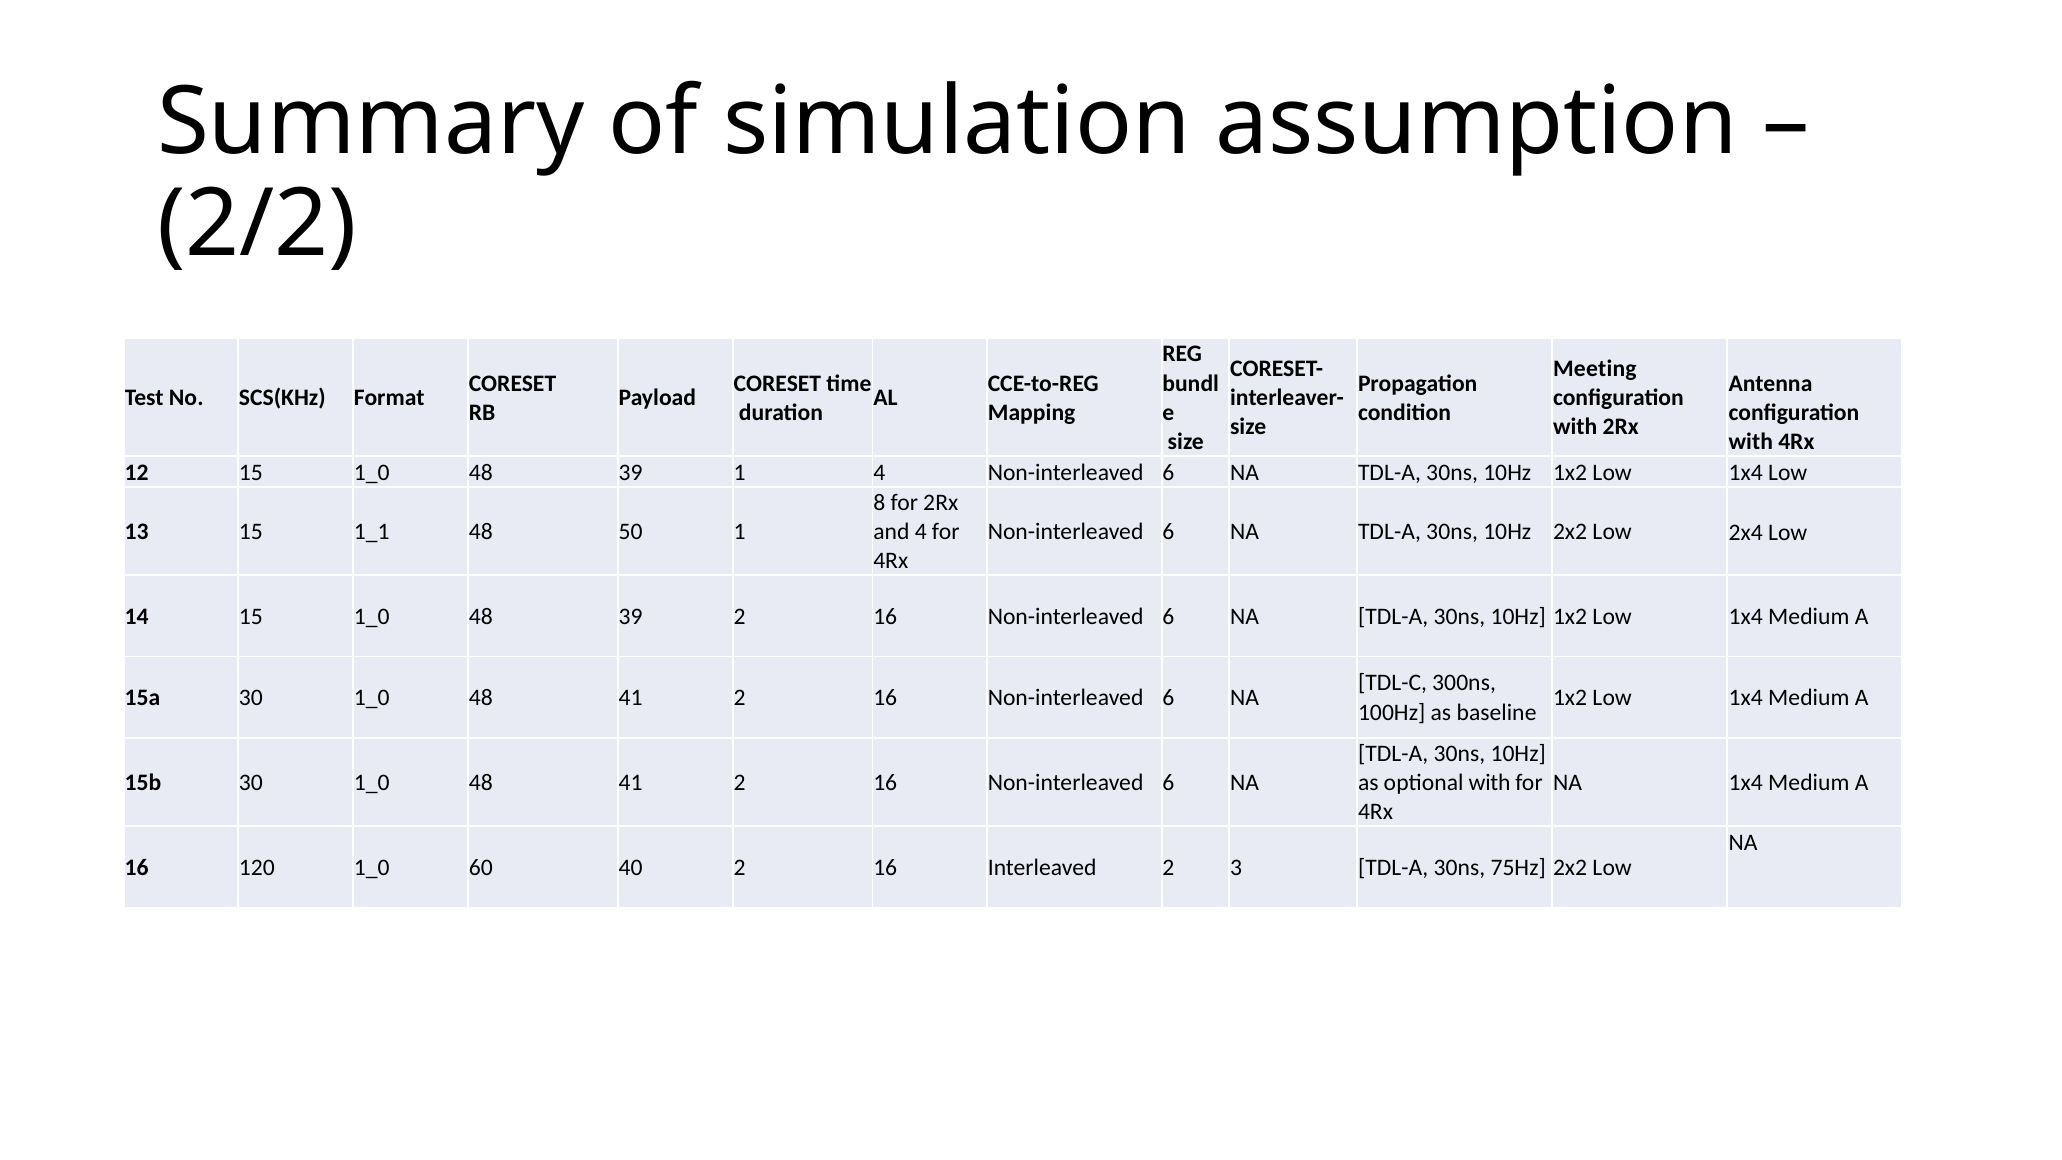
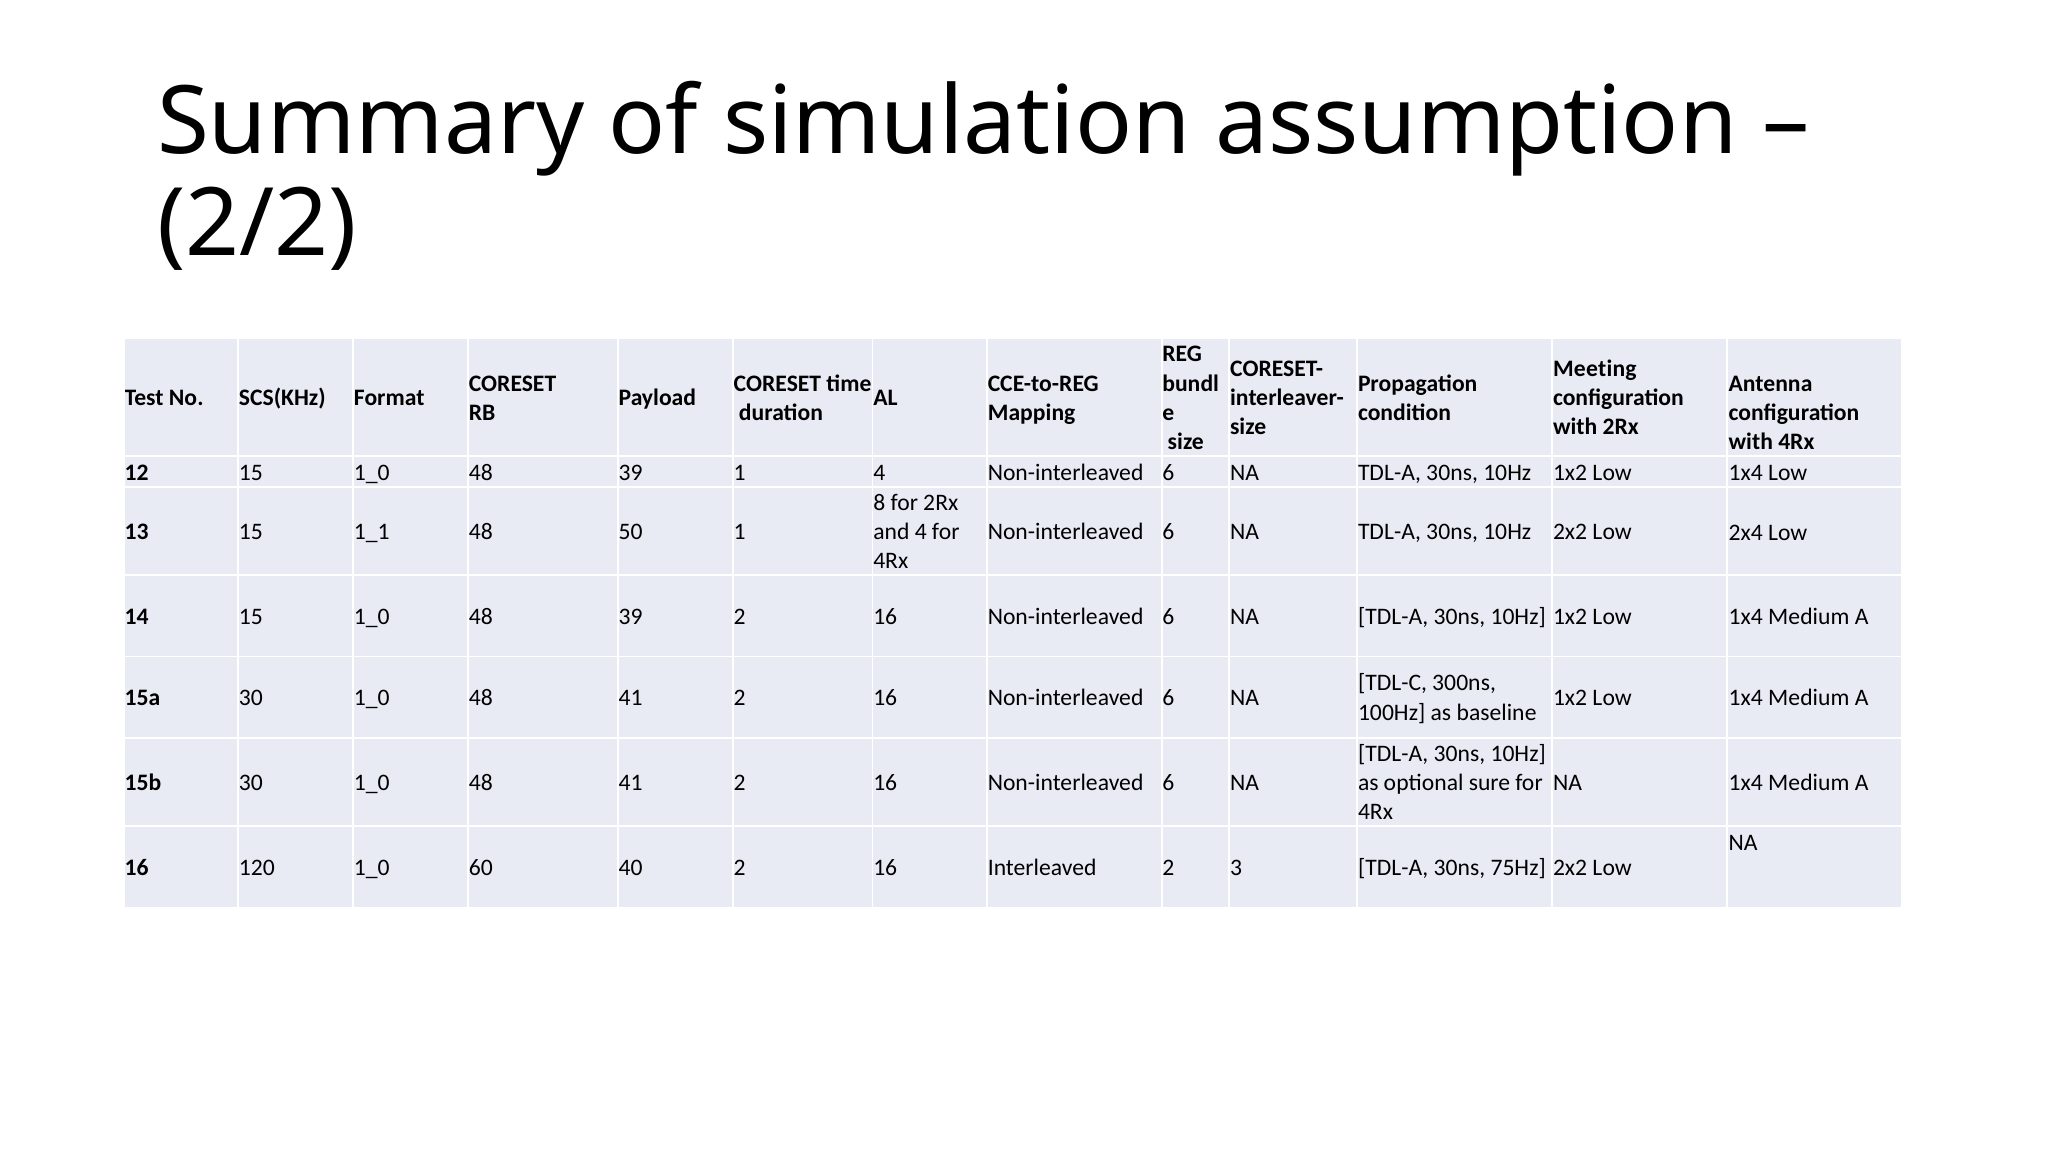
optional with: with -> sure (1490, 783)
